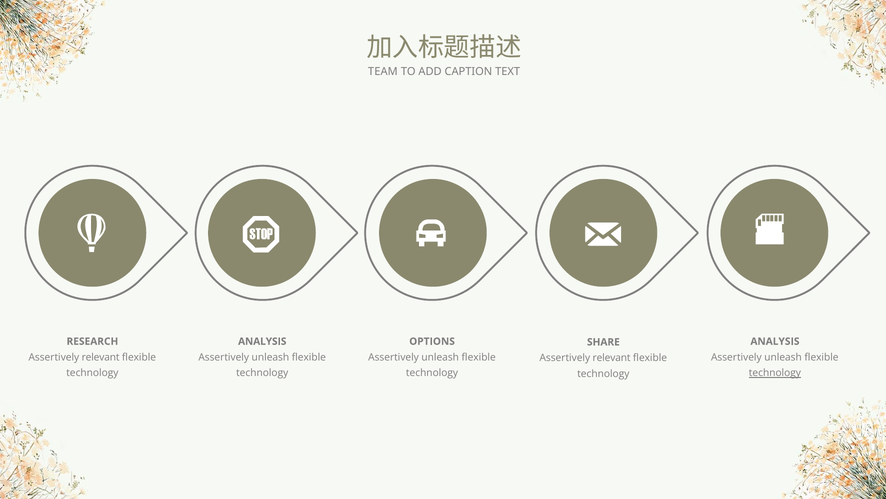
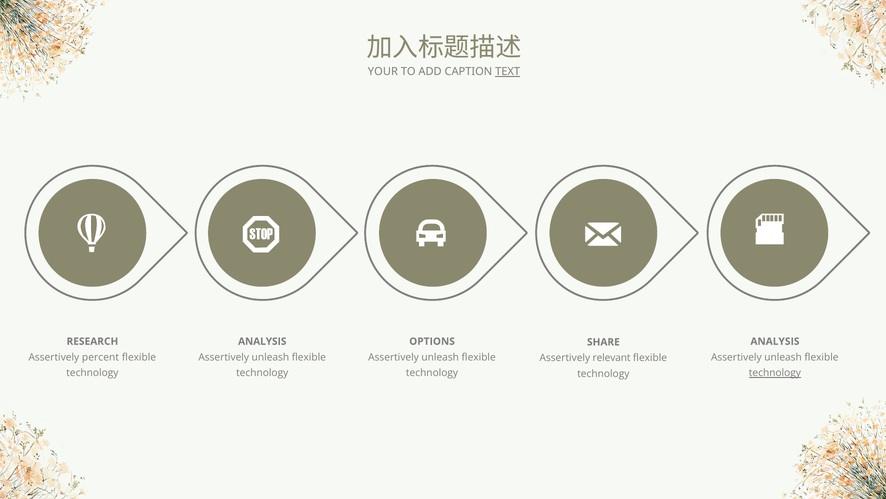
TEAM: TEAM -> YOUR (383, 72)
TEXT underline: none -> present (508, 72)
relevant: relevant -> percent (100, 357)
